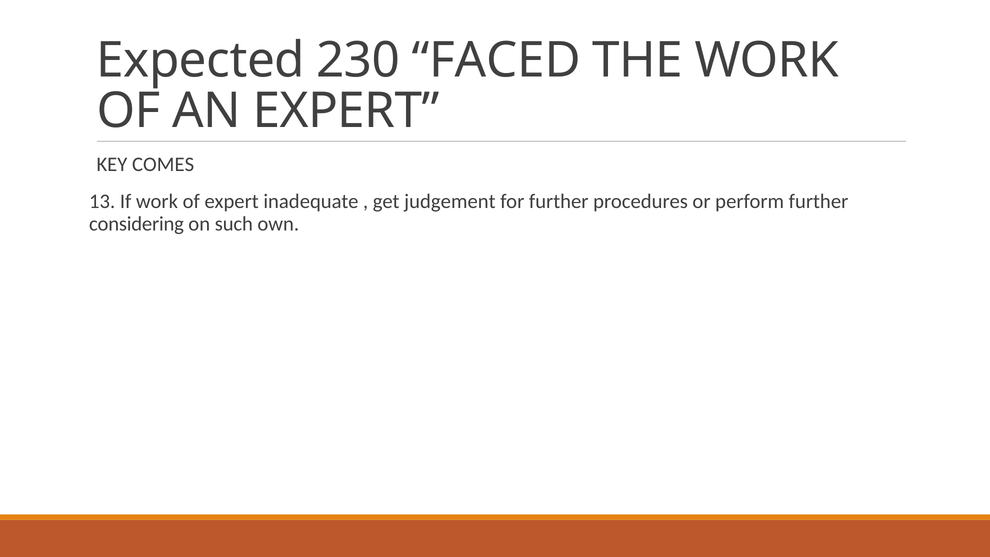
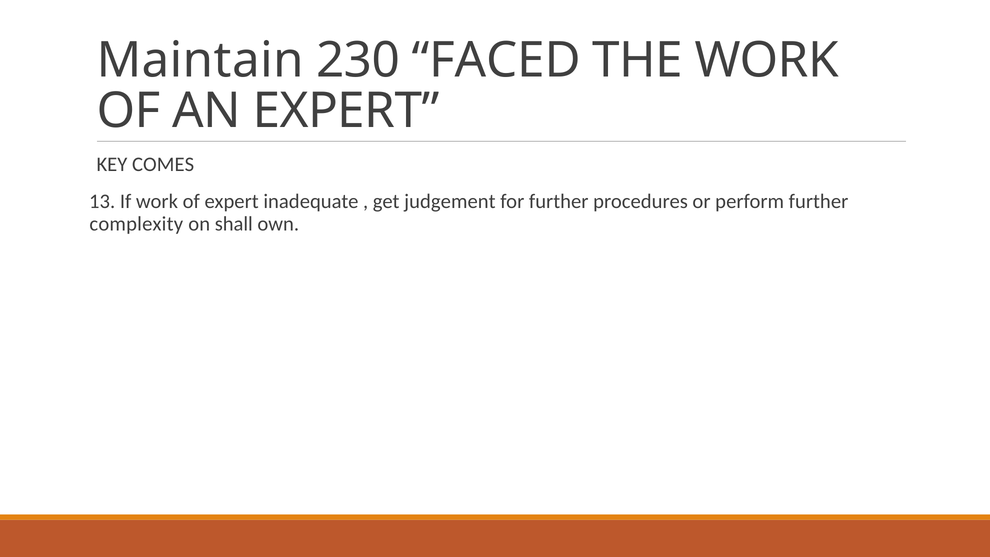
Expected: Expected -> Maintain (200, 60)
considering: considering -> complexity (136, 224)
such: such -> shall (234, 224)
